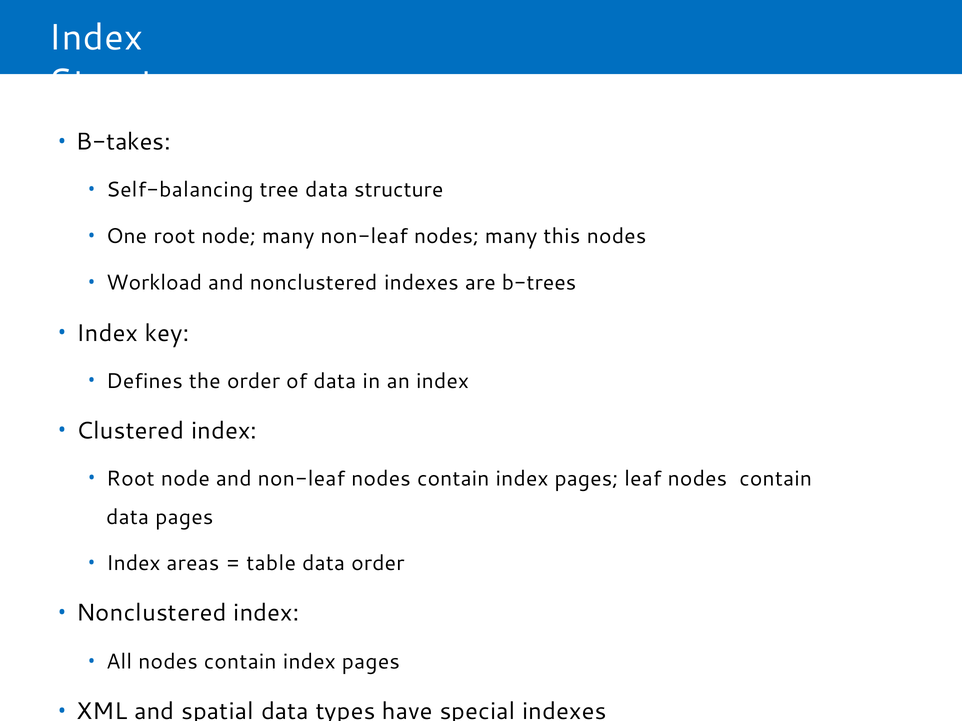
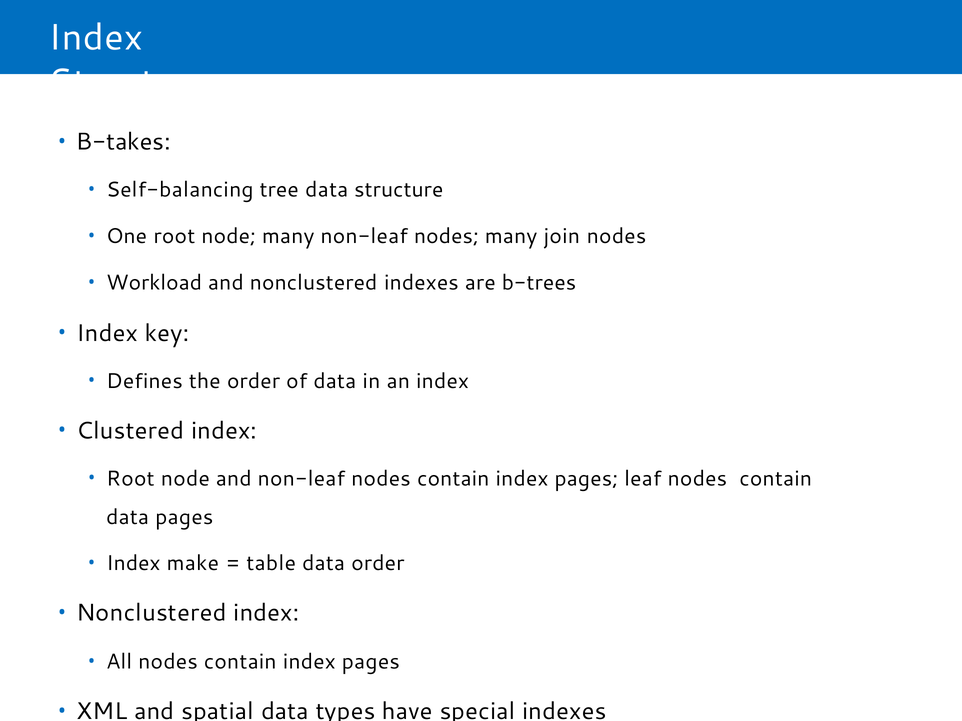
this: this -> join (562, 236)
areas: areas -> make (193, 564)
